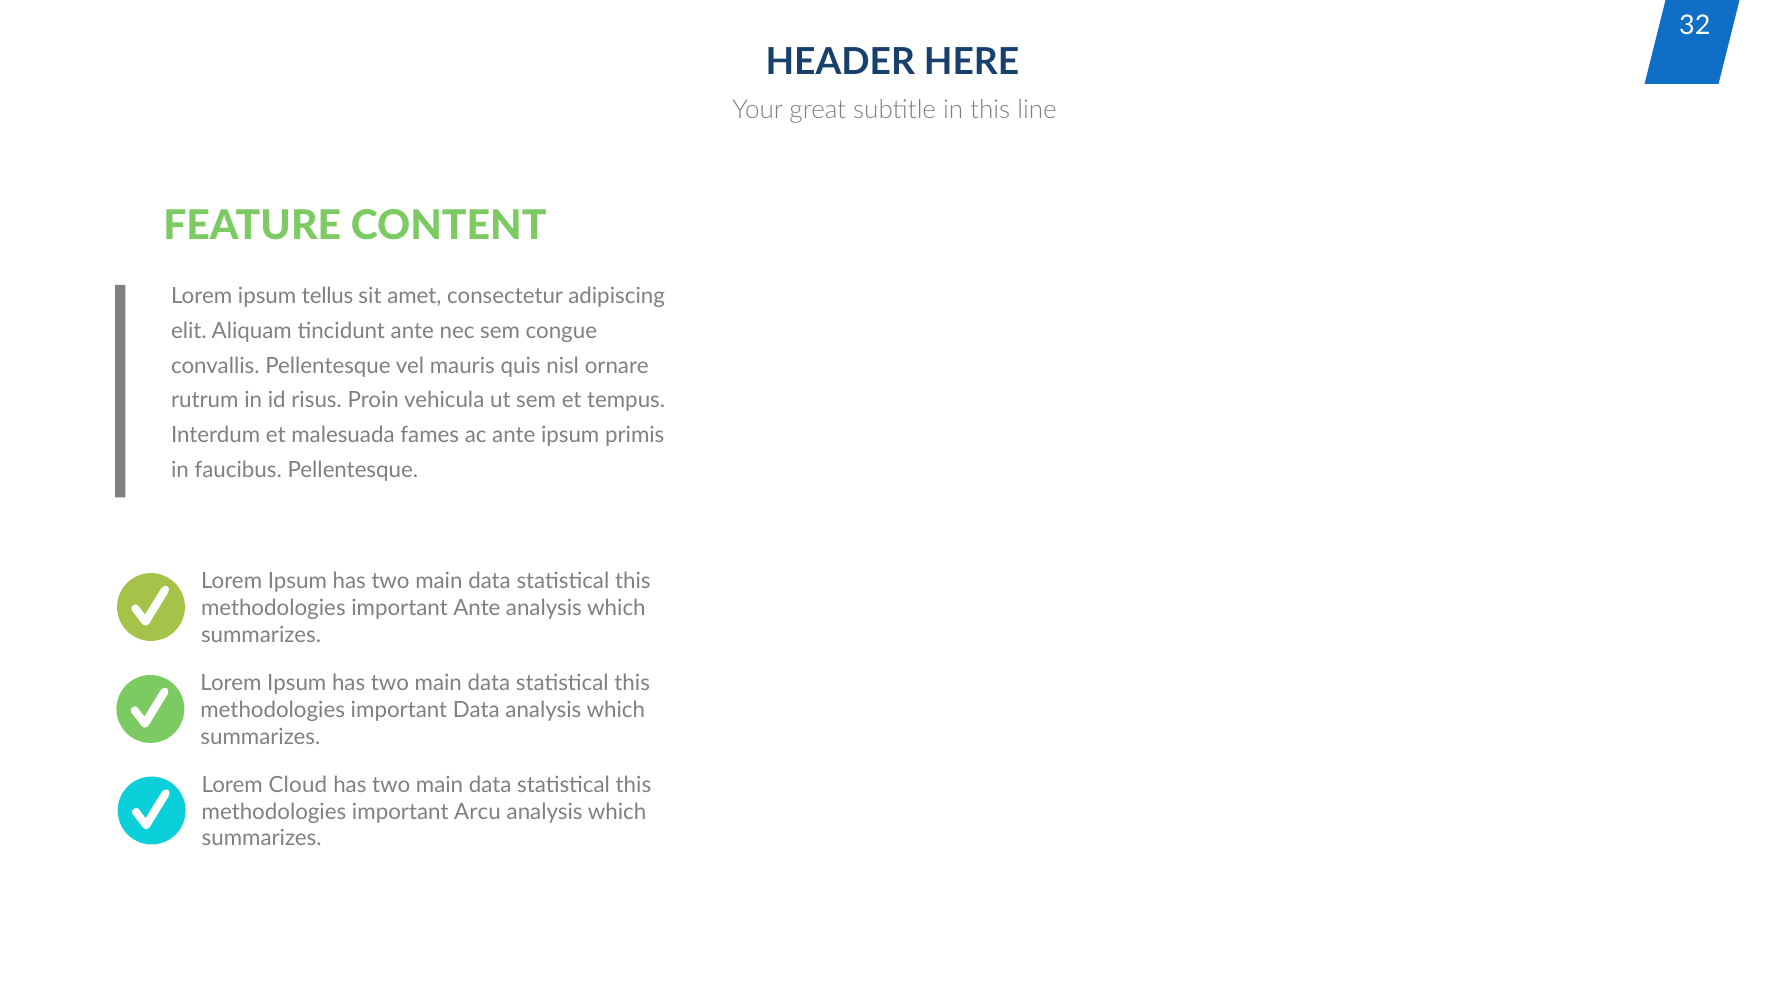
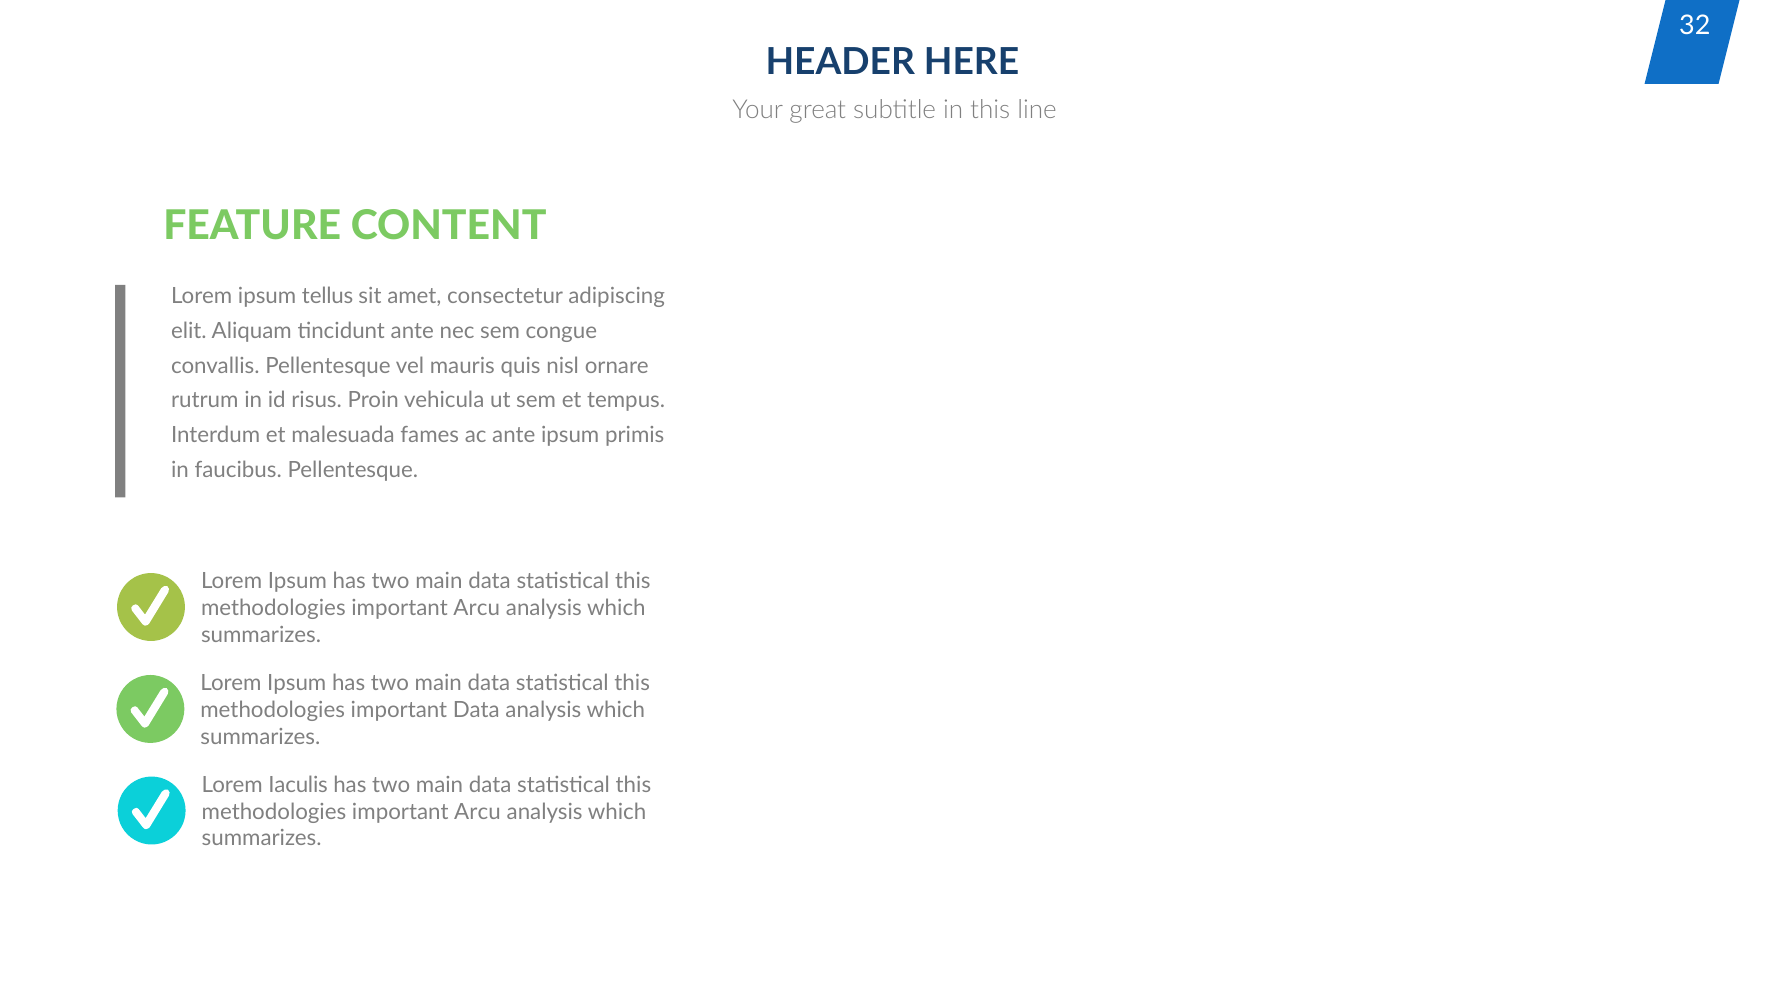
Ante: Ante -> Arcu (477, 608)
Cloud: Cloud -> Iaculis (298, 785)
